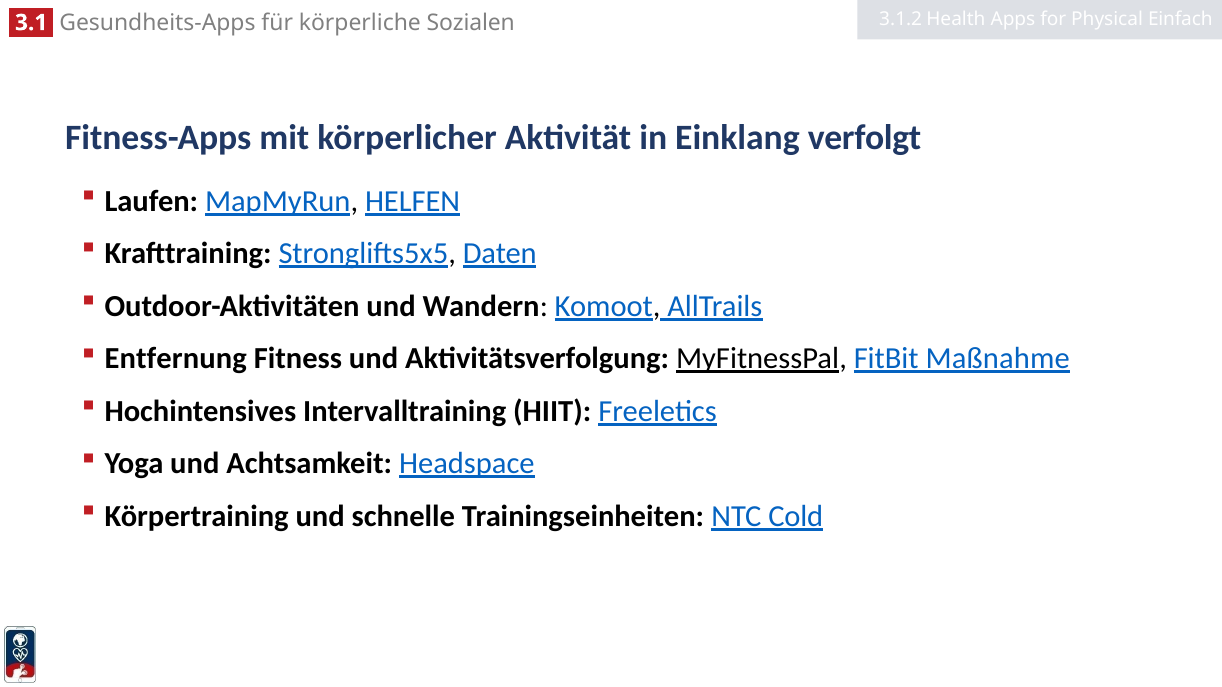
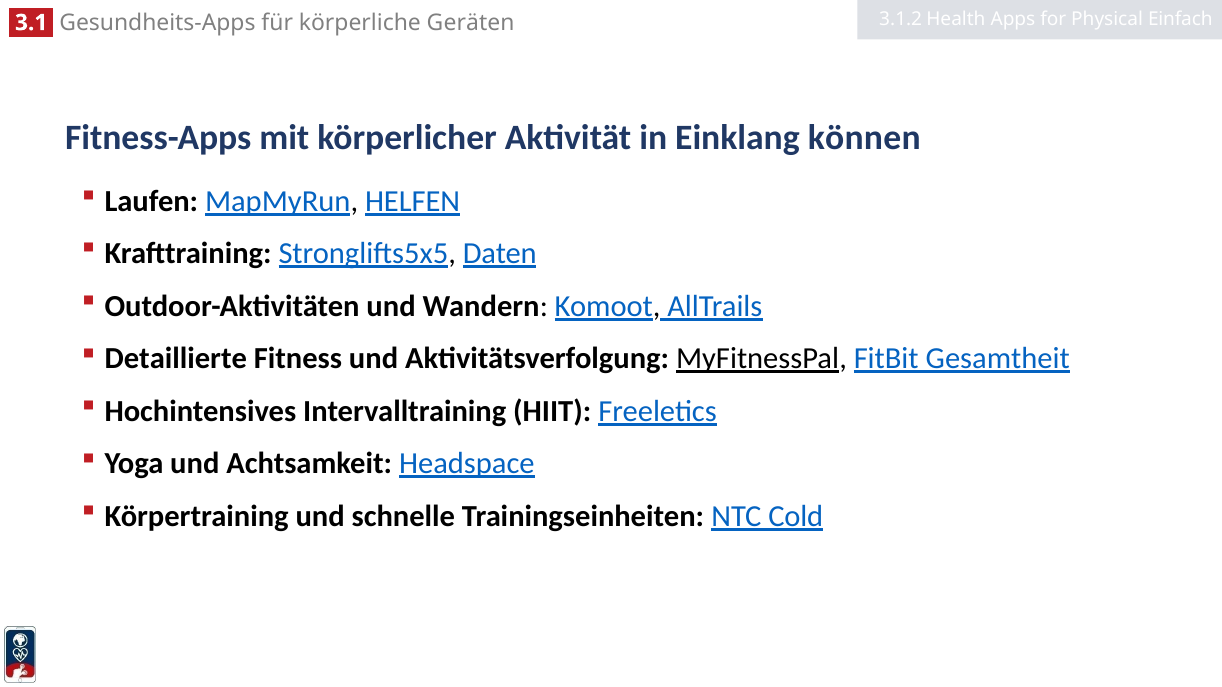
Sozialen: Sozialen -> Geräten (471, 23)
verfolgt: verfolgt -> können (864, 138)
Entfernung: Entfernung -> Detaillierte (176, 359)
Maßnahme: Maßnahme -> Gesamtheit (998, 359)
